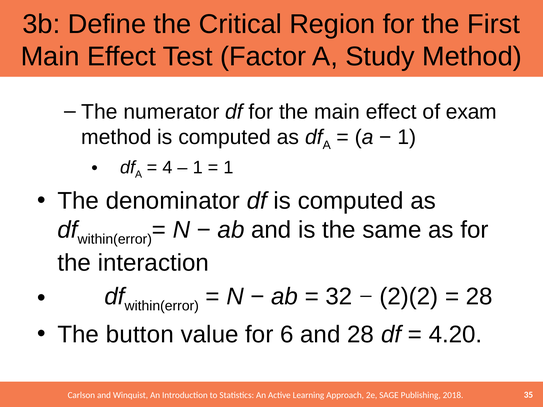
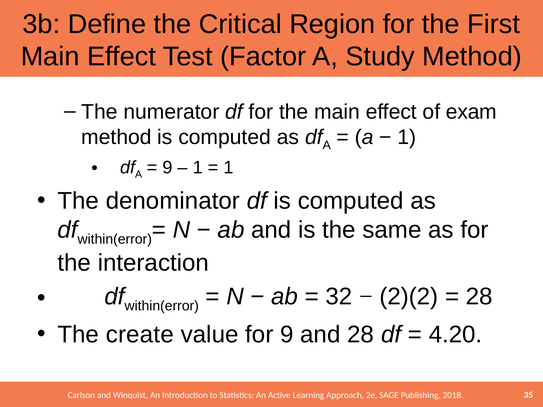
4: 4 -> 9 (168, 168)
button: button -> create (140, 335)
for 6: 6 -> 9 (287, 335)
